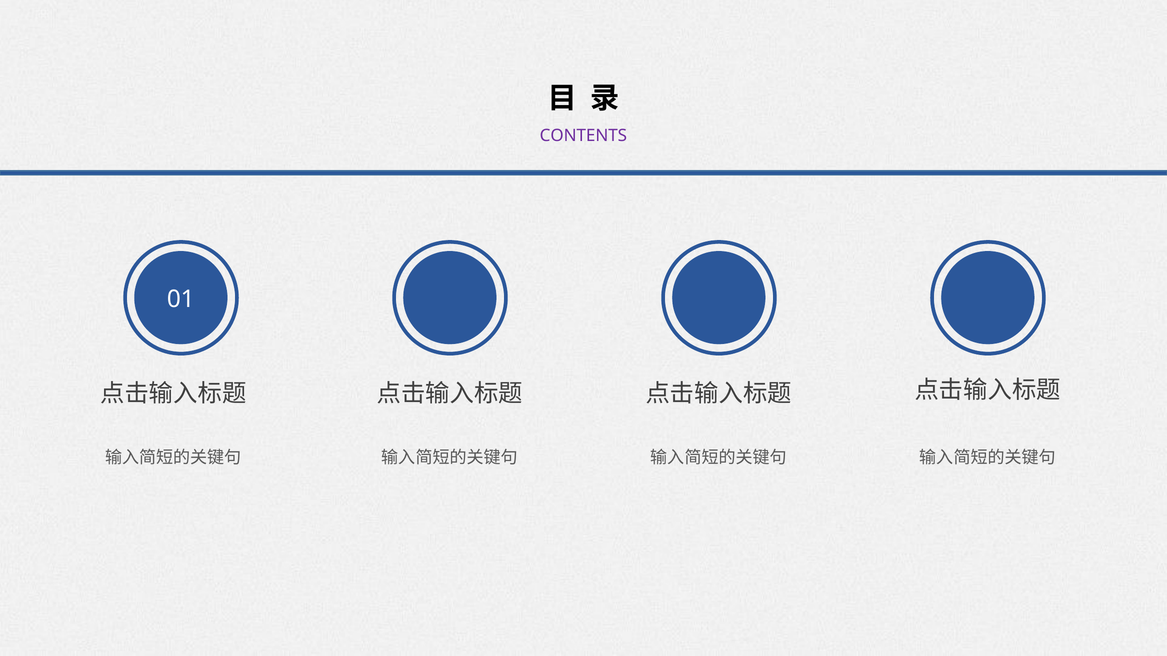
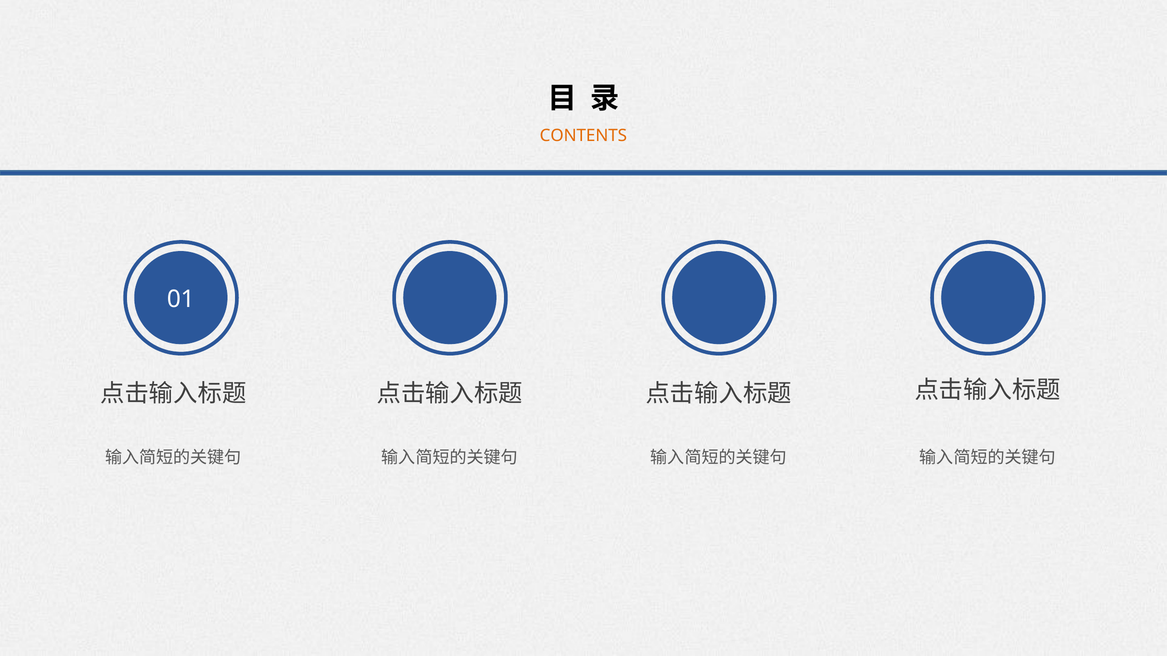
CONTENTS colour: purple -> orange (583, 136)
